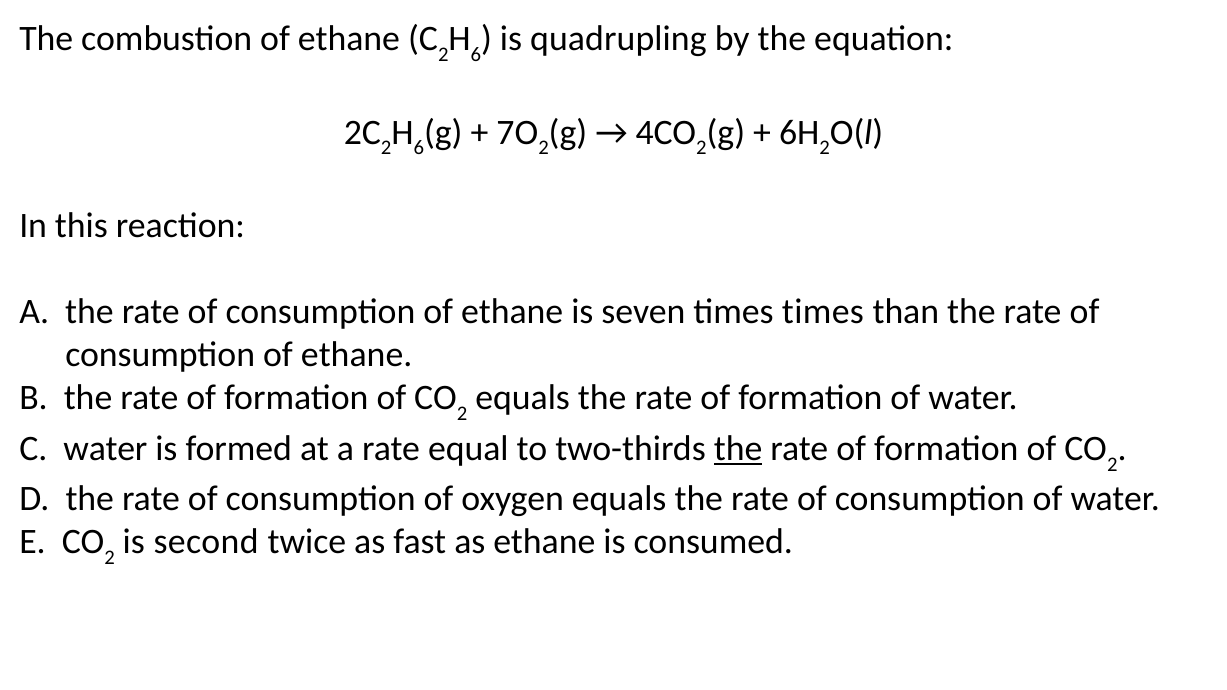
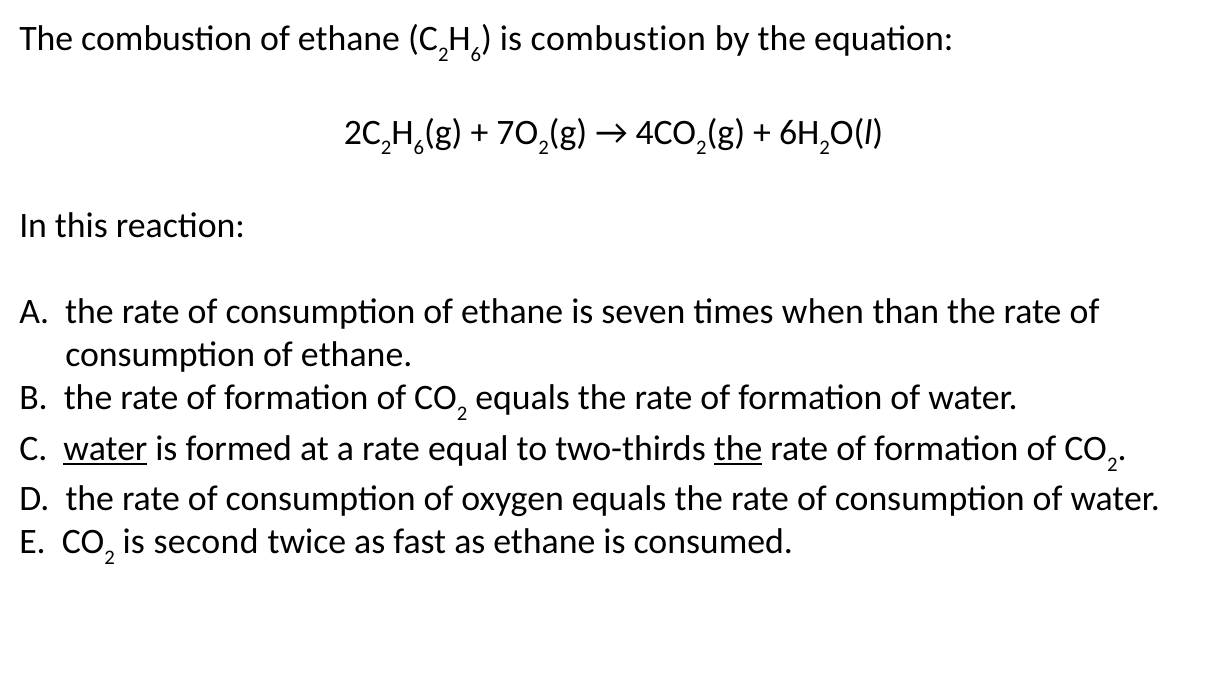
is quadrupling: quadrupling -> combustion (618, 39)
times times: times -> when (823, 312)
water underline: none -> present (105, 449)
